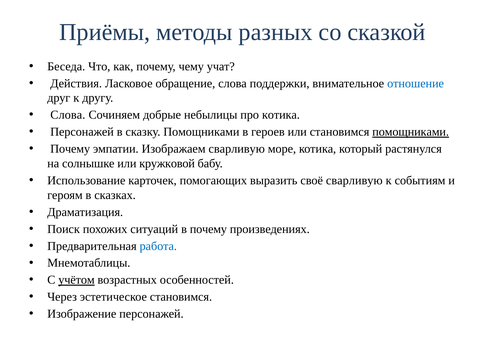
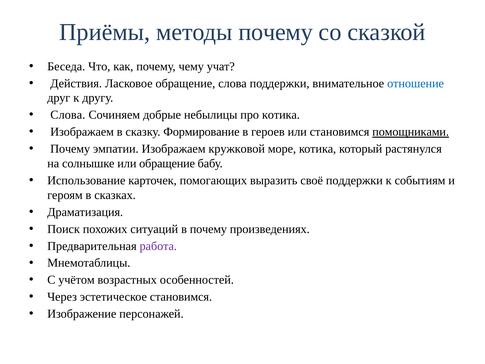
методы разных: разных -> почему (276, 32)
Персонажей: Персонажей -> Изображаем (82, 132)
сказку Помощниками: Помощниками -> Формирование (201, 132)
Изображаем сварливую: сварливую -> кружковой (237, 149)
или кружковой: кружковой -> обращение (167, 163)
своё сварливую: сварливую -> поддержки (354, 180)
работа colour: blue -> purple (158, 246)
учётом underline: present -> none (76, 280)
